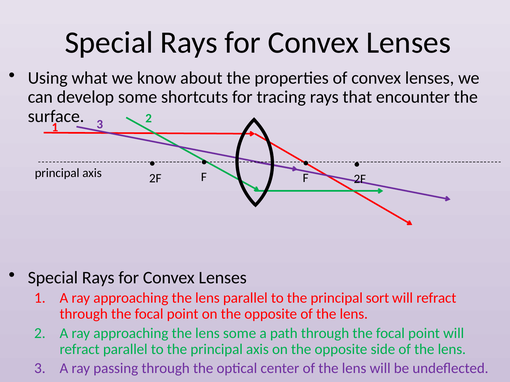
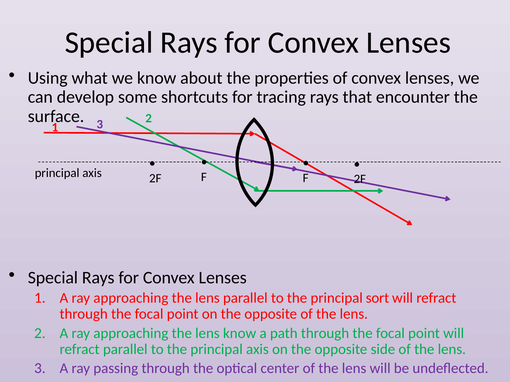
lens some: some -> know (240, 334)
